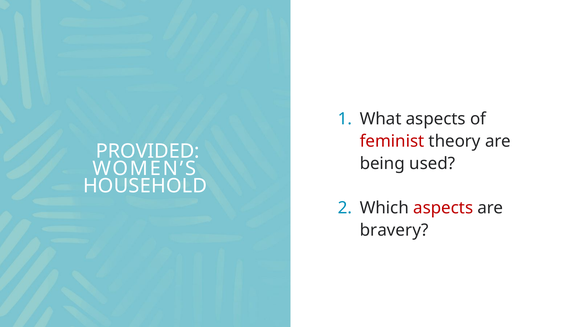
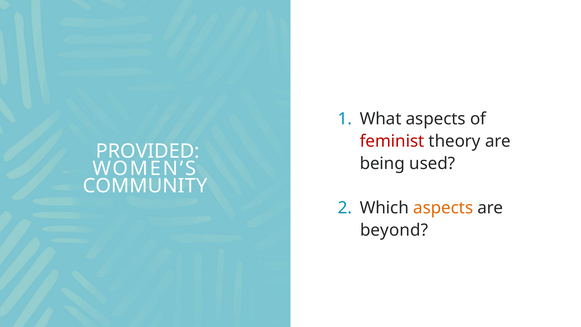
HOUSEHOLD: HOUSEHOLD -> COMMUNITY (145, 186)
aspects colour: red -> orange (443, 208)
bravery: bravery -> beyond (394, 230)
